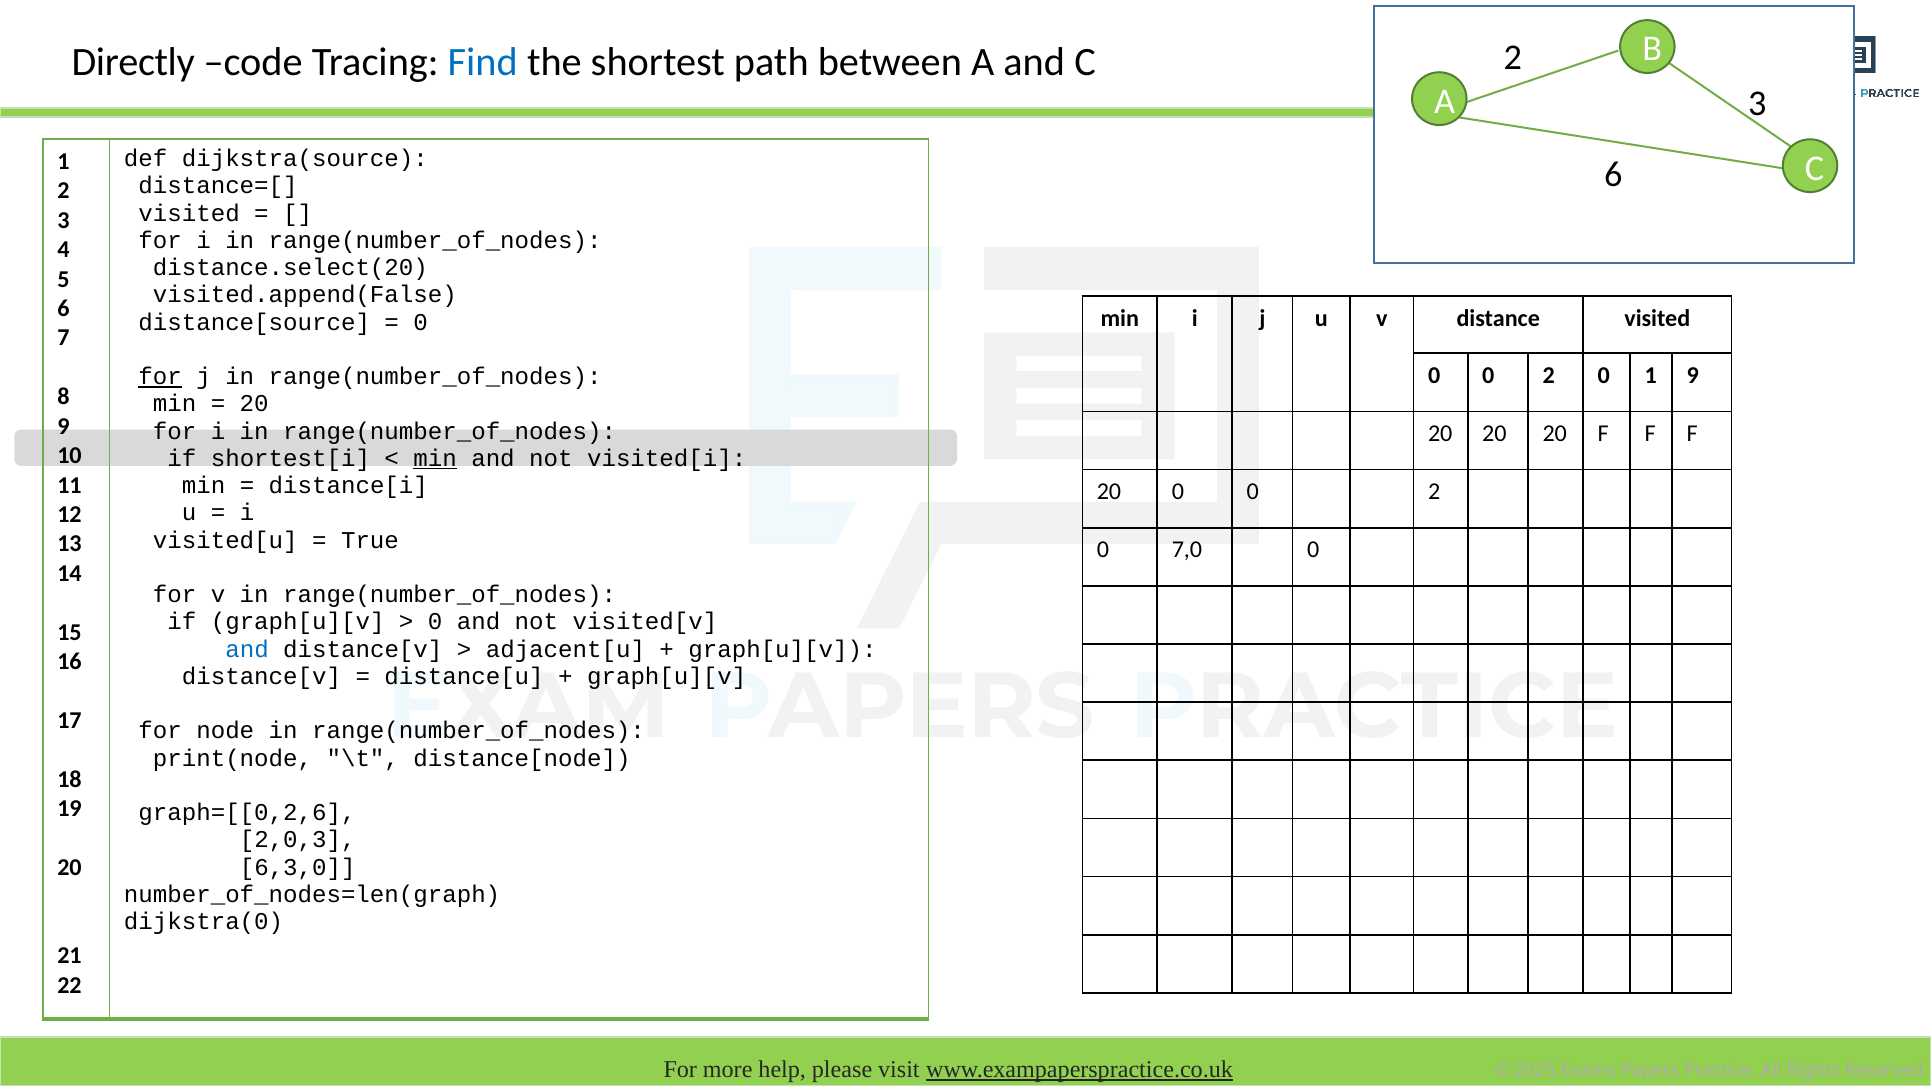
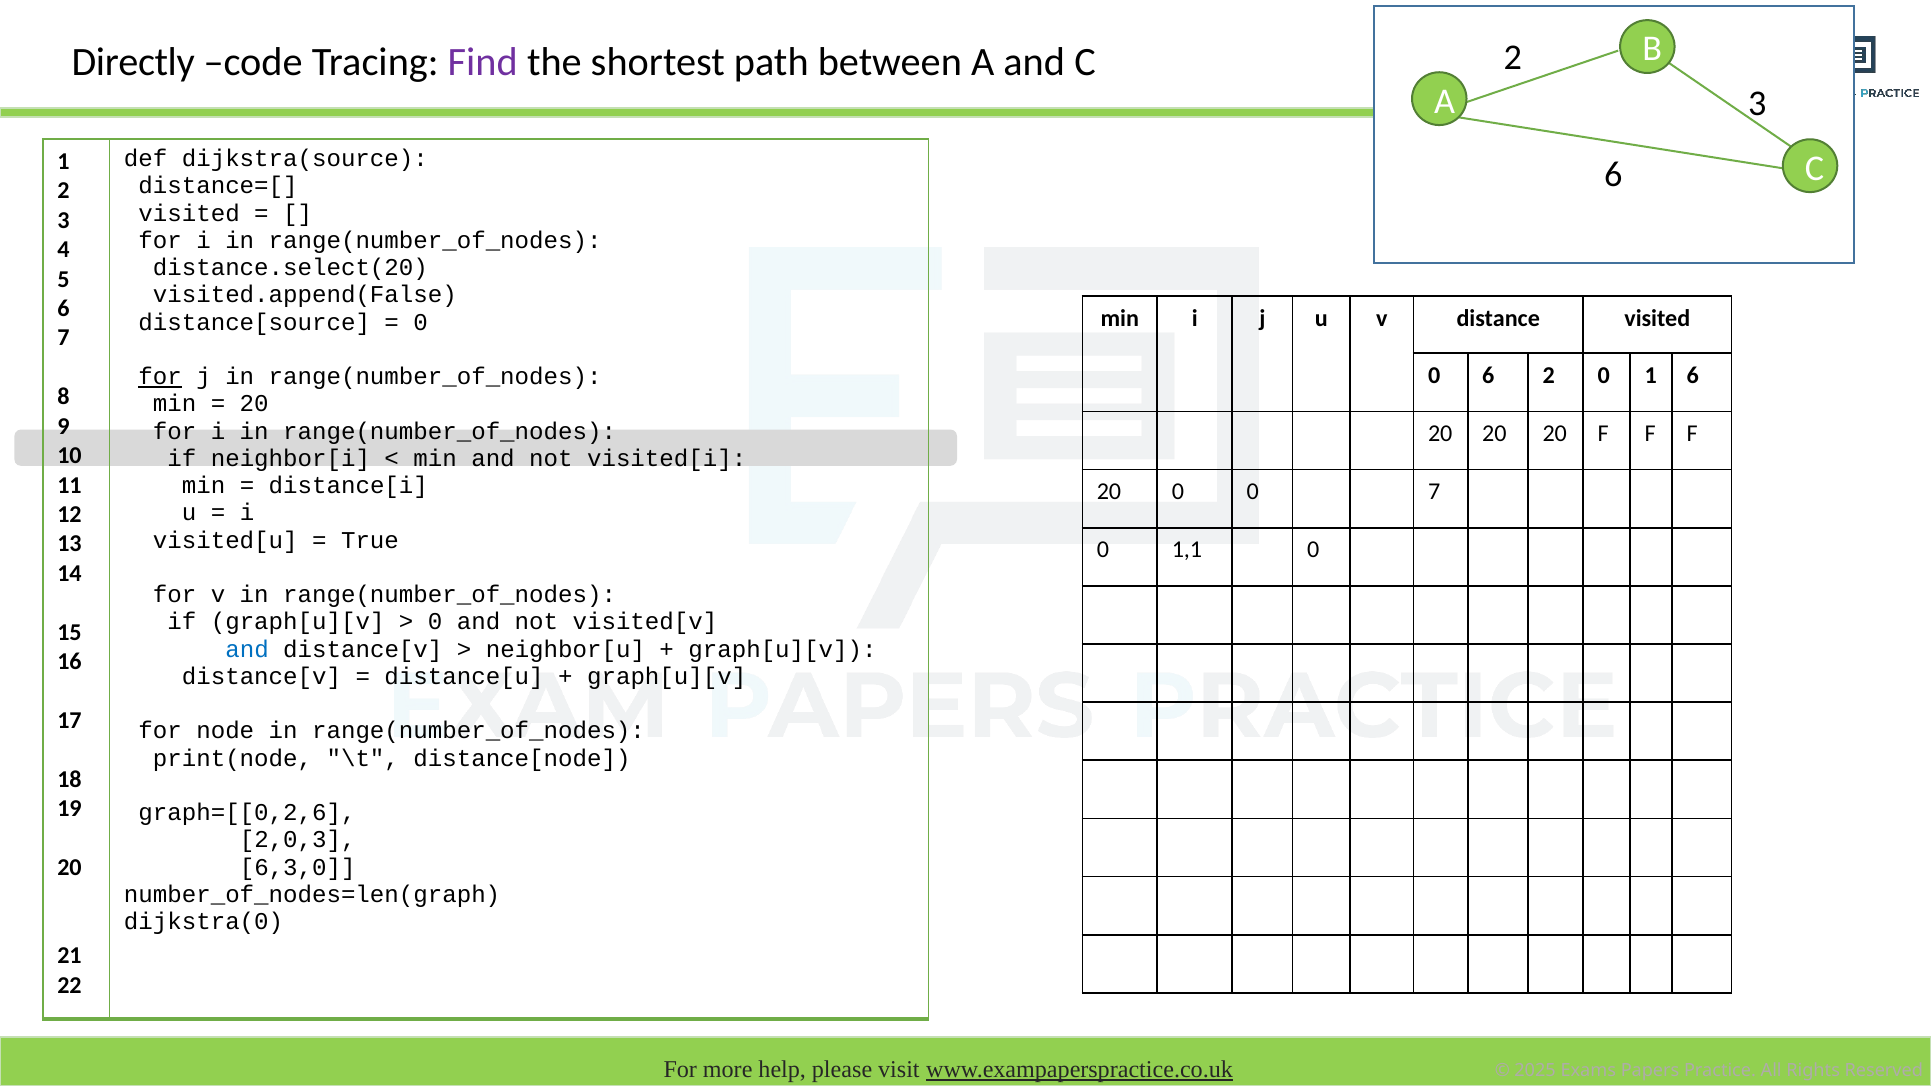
Find colour: blue -> purple (483, 62)
0: 0 -> 6 (1488, 376)
1 9: 9 -> 6 (1693, 376)
shortest[i: shortest[i -> neighbor[i (290, 458)
min underline: present -> none (435, 458)
20 0 0 2: 2 -> 7 (1434, 492)
7,0: 7,0 -> 1,1 (1187, 550)
adjacent[u: adjacent[u -> neighbor[u (565, 649)
